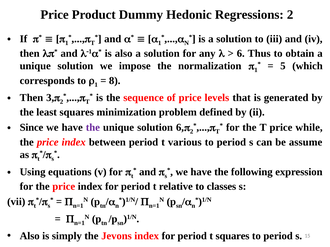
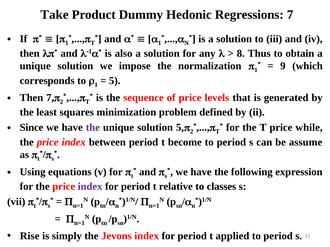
Price: Price -> Take (54, 15)
Regressions 2: 2 -> 7 (290, 15)
6: 6 -> 8 (241, 53)
5: 5 -> 9 (283, 66)
8: 8 -> 5 (115, 81)
Then 3: 3 -> 7 (50, 98)
solution 6: 6 -> 5 (180, 128)
various: various -> become (185, 142)
index colour: black -> purple (90, 187)
Also: Also -> Rise (30, 236)
t squares: squares -> applied (232, 236)
